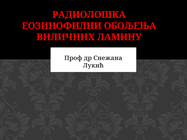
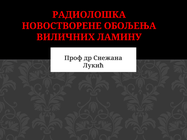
ЕОЗИНОФИЛНИ: ЕОЗИНОФИЛНИ -> НОВОСТВОРЕНЕ (62, 26)
